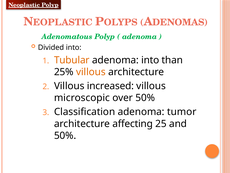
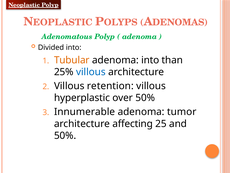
villous colour: orange -> blue (91, 72)
increased: increased -> retention (110, 86)
microscopic: microscopic -> hyperplastic (82, 98)
Classification: Classification -> Innumerable (85, 112)
